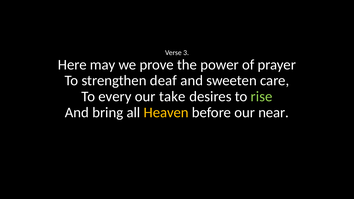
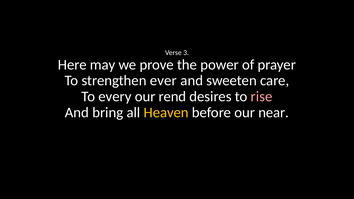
deaf: deaf -> ever (163, 81)
take: take -> rend (172, 97)
rise colour: light green -> pink (262, 97)
